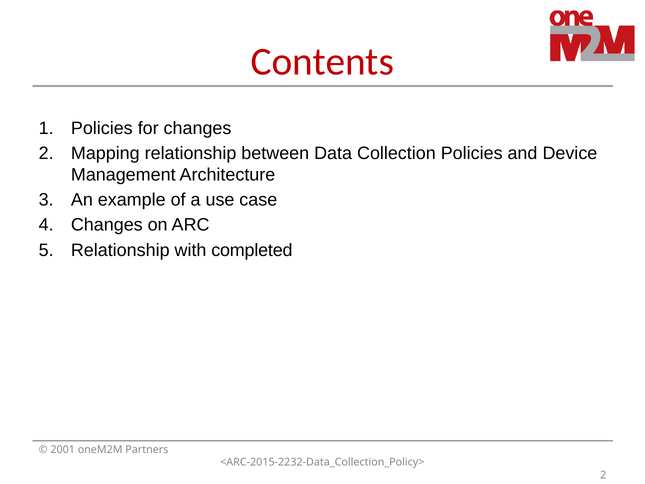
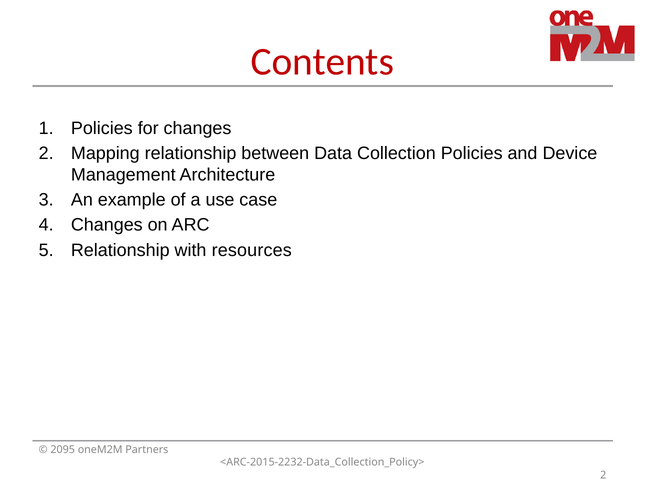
completed: completed -> resources (252, 250)
2001: 2001 -> 2095 (63, 449)
